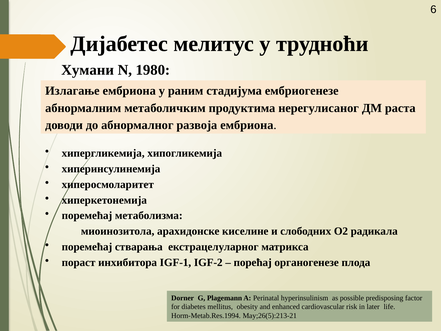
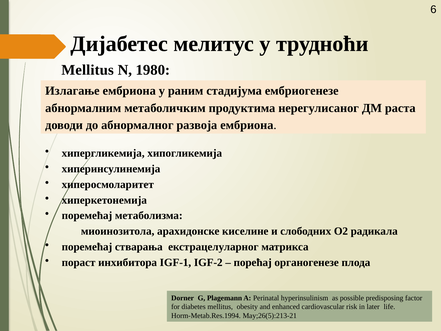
Хумани: Хумани -> Mellitus (88, 70)
